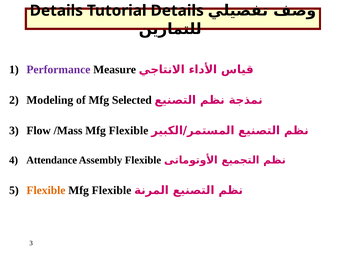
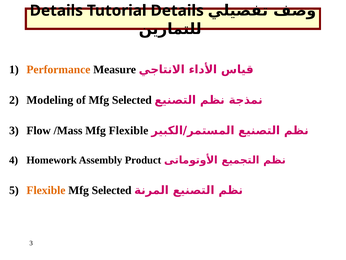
Performance colour: purple -> orange (58, 69)
Attendance: Attendance -> Homework (52, 160)
Assembly Flexible: Flexible -> Product (143, 160)
Flexible: Flexible -> Selected (112, 190)
